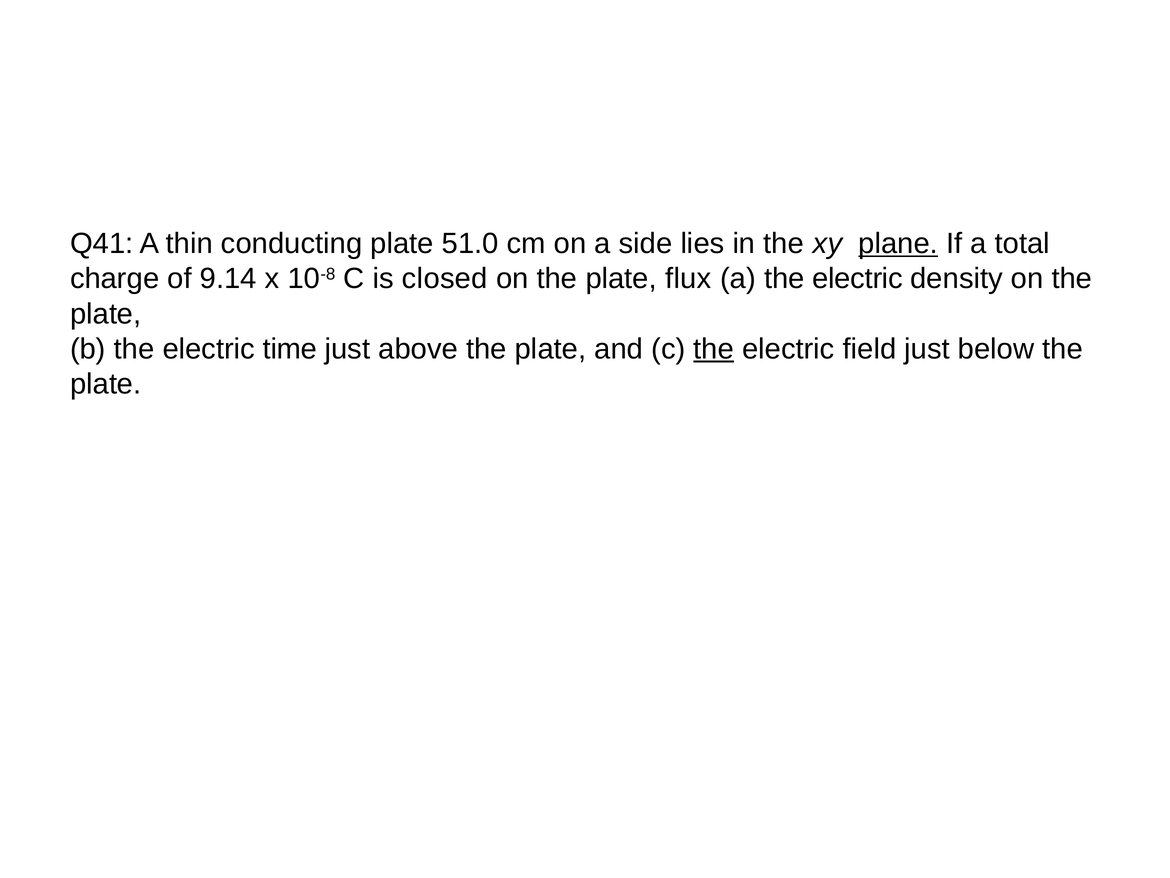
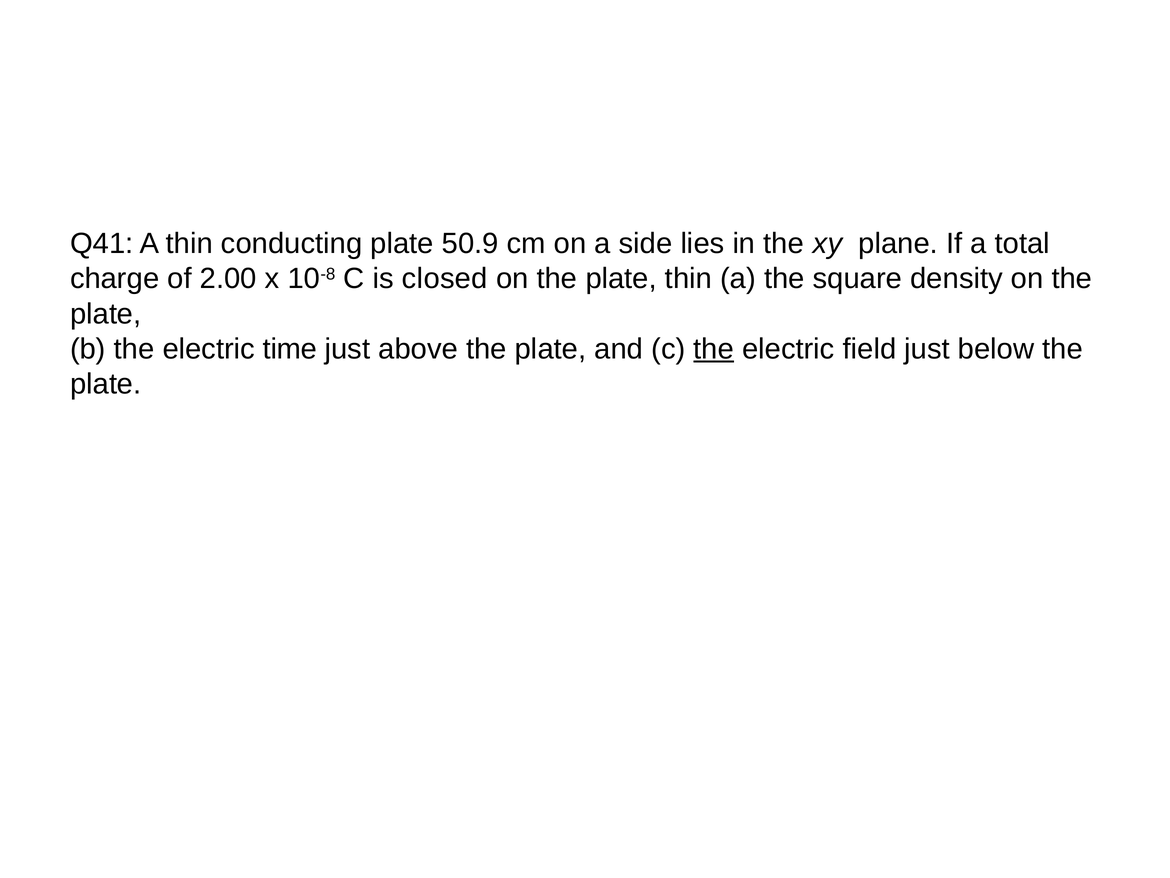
51.0: 51.0 -> 50.9 (470, 243)
plane underline: present -> none (898, 243)
9.14: 9.14 -> 2.00 (228, 279)
plate flux: flux -> thin (689, 279)
a the electric: electric -> square (857, 279)
